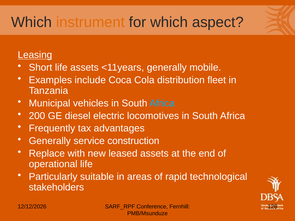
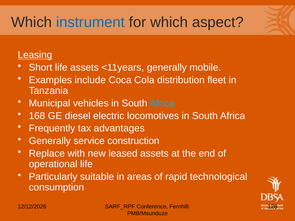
instrument colour: orange -> blue (90, 22)
200: 200 -> 168 (37, 116)
stakeholders: stakeholders -> consumption (56, 187)
